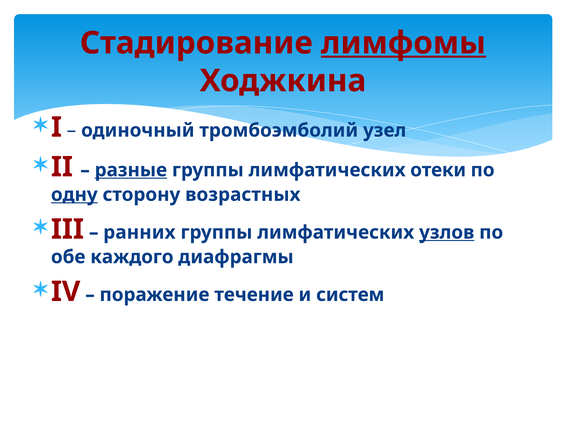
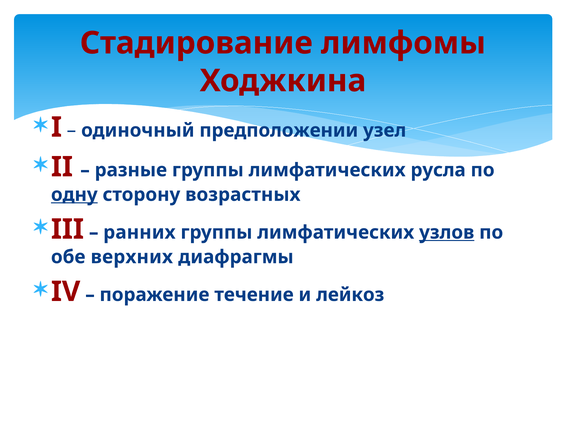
лимфомы underline: present -> none (403, 43)
тромбоэмболий: тромбоэмболий -> предположении (279, 130)
разные underline: present -> none (131, 170)
отеки: отеки -> русла (438, 170)
каждого: каждого -> верхних (132, 257)
систем: систем -> лейкоз (350, 294)
